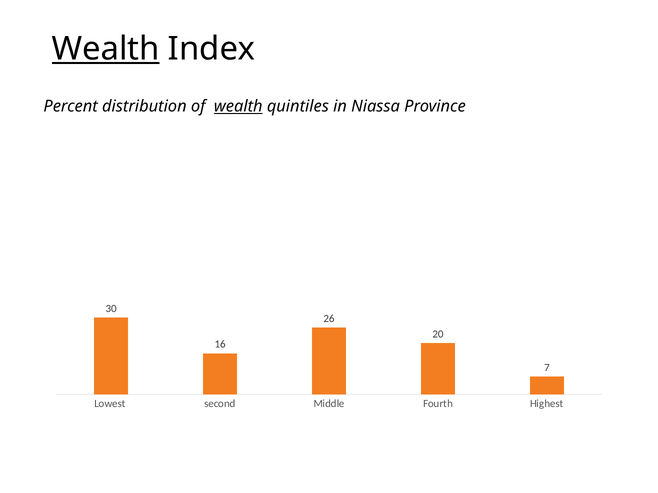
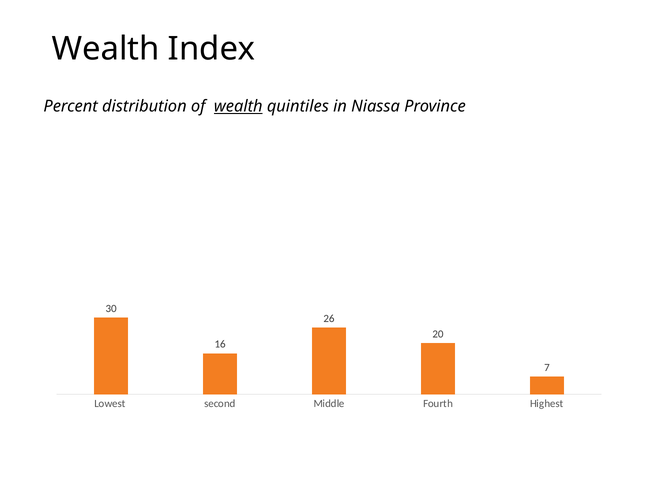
Wealth underline: present -> none (106, 49)
